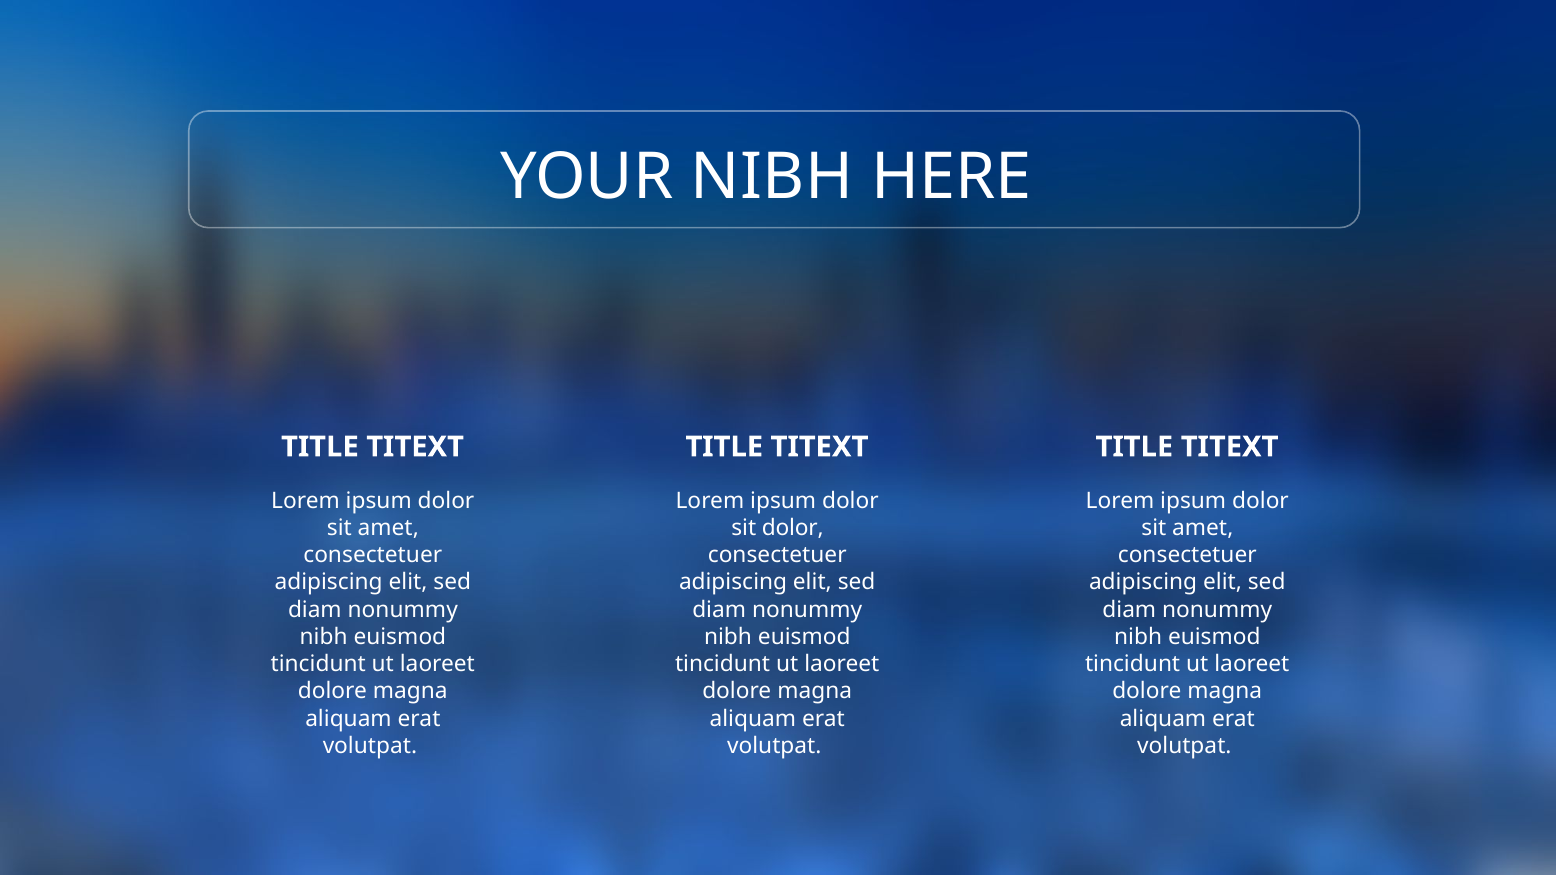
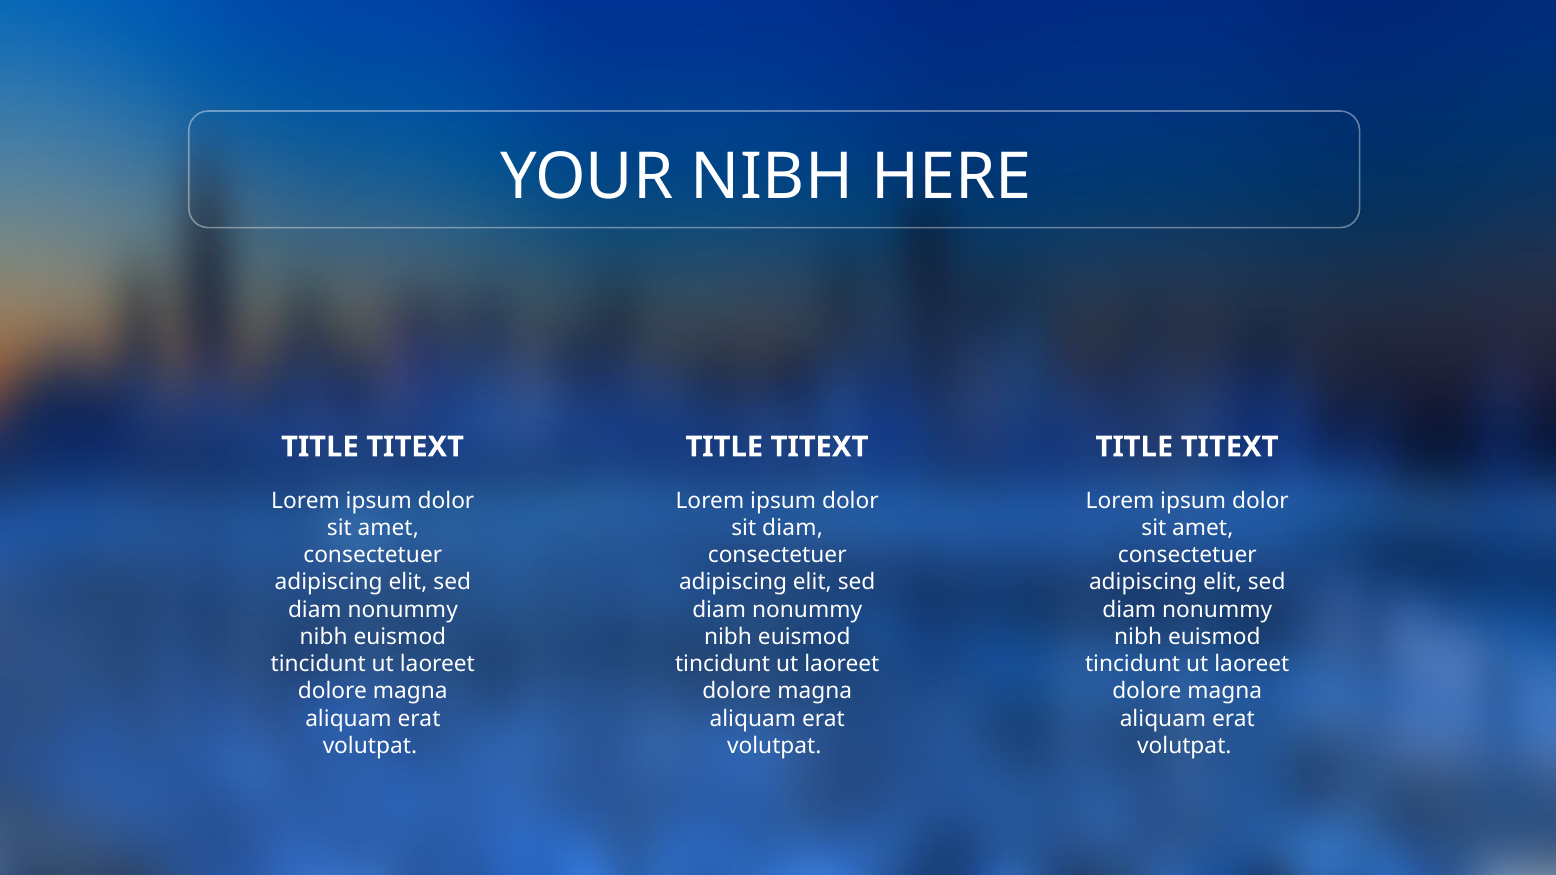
sit dolor: dolor -> diam (793, 528)
